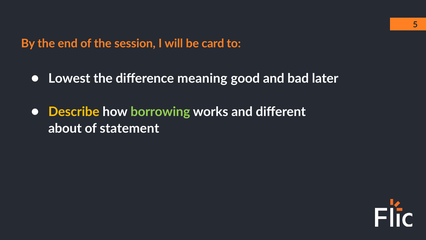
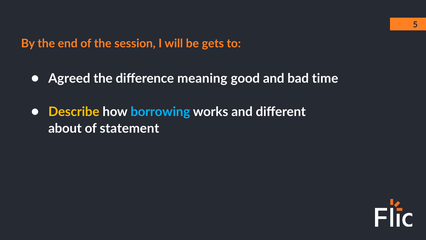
card: card -> gets (213, 44)
Lowest: Lowest -> Agreed (69, 78)
later: later -> time (325, 78)
borrowing colour: light green -> light blue (160, 112)
